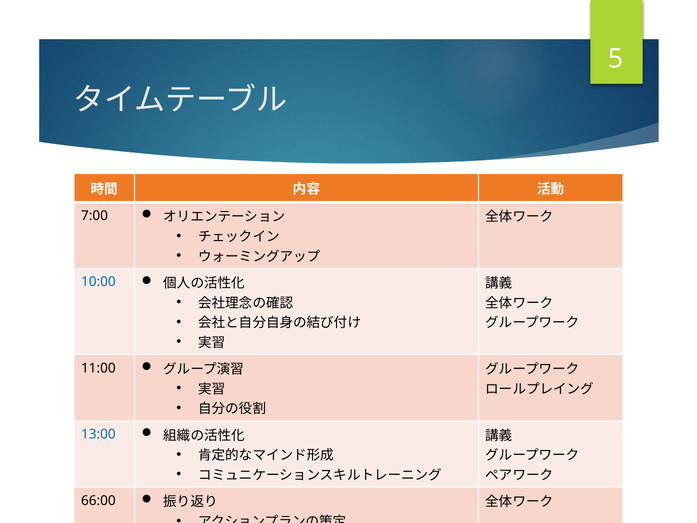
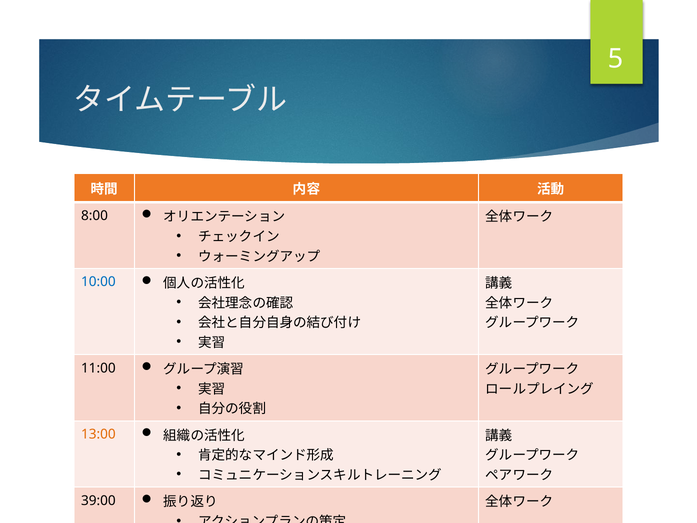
7:00: 7:00 -> 8:00 (95, 216)
13:00 colour: blue -> orange (98, 434)
66:00: 66:00 -> 39:00 (98, 500)
